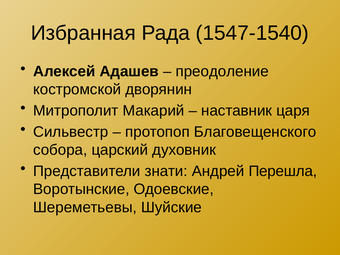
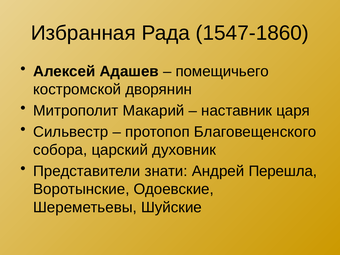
1547-1540: 1547-1540 -> 1547-1860 (252, 33)
преодоление: преодоление -> помещичьего (222, 71)
